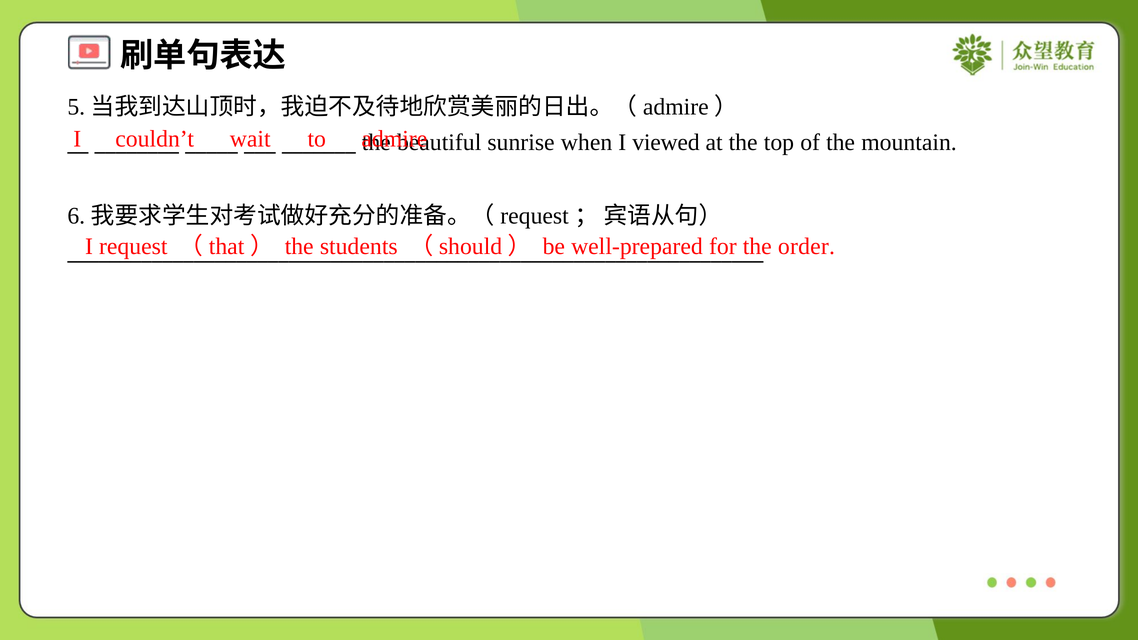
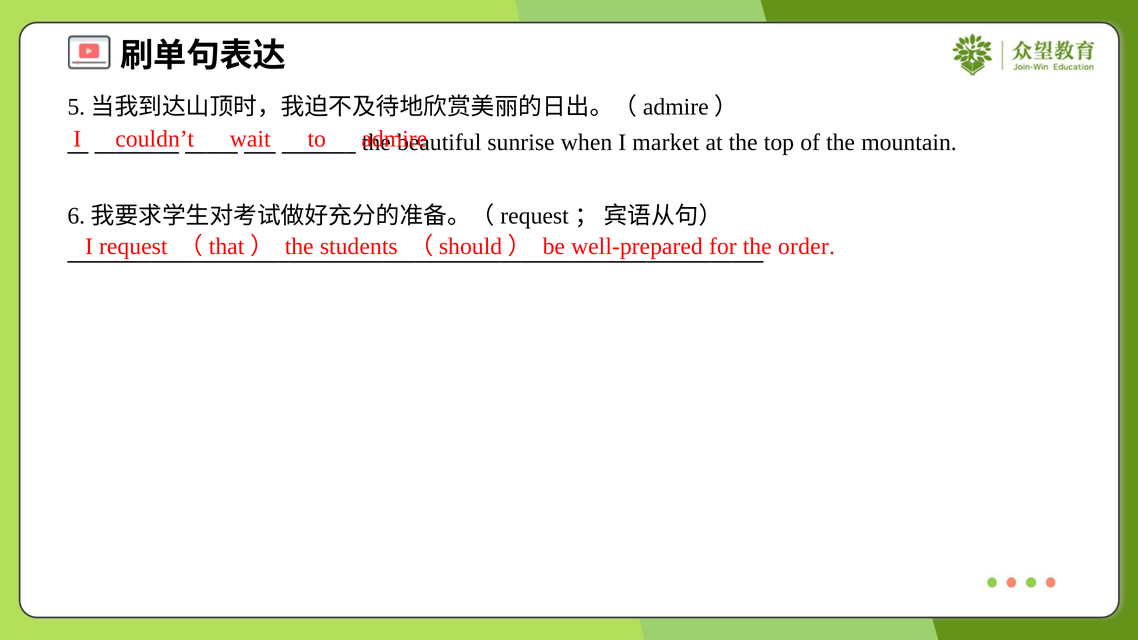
viewed: viewed -> market (666, 143)
